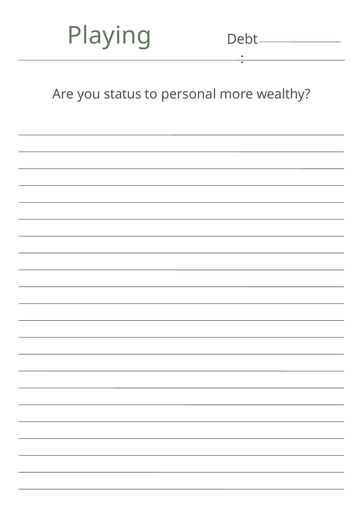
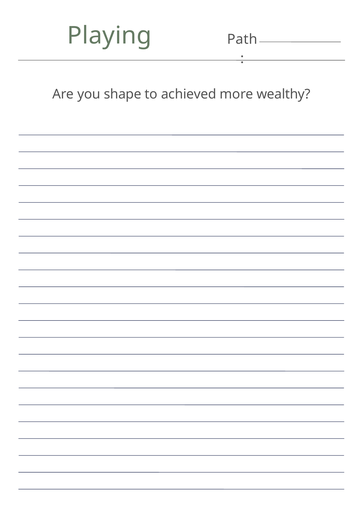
Debt: Debt -> Path (242, 39)
status: status -> shape (123, 94)
personal: personal -> achieved (189, 94)
